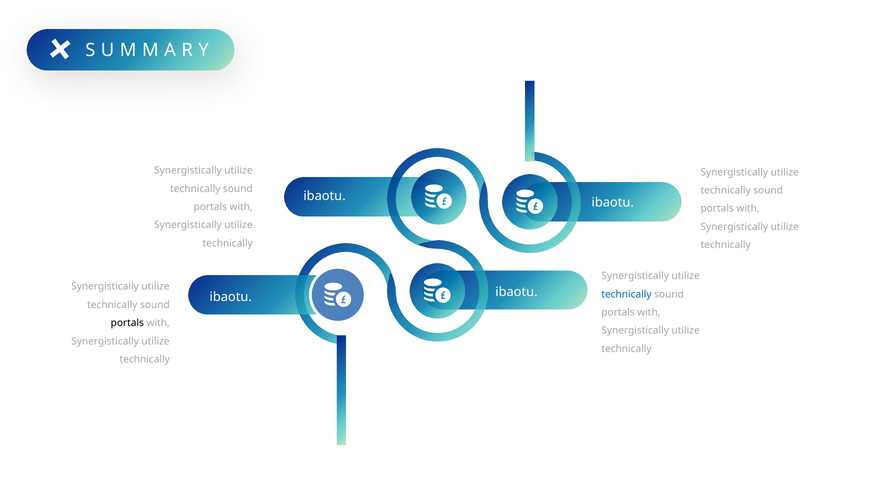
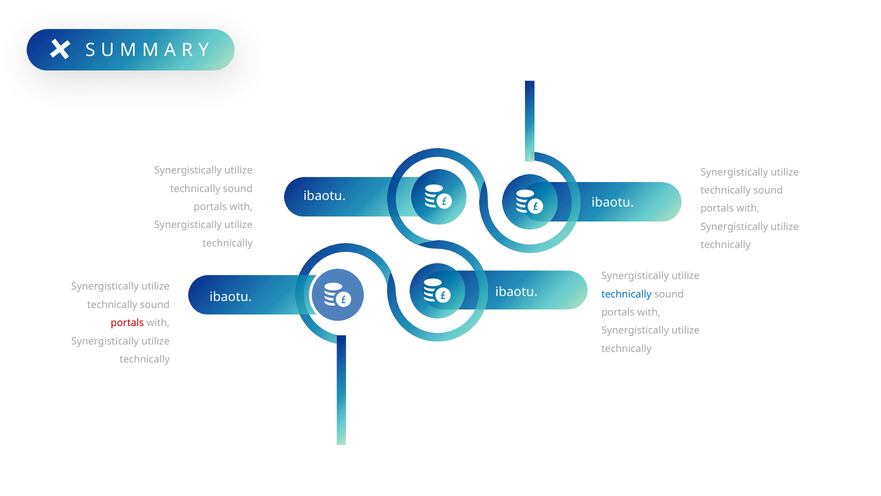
portals colour: black -> red (127, 323)
